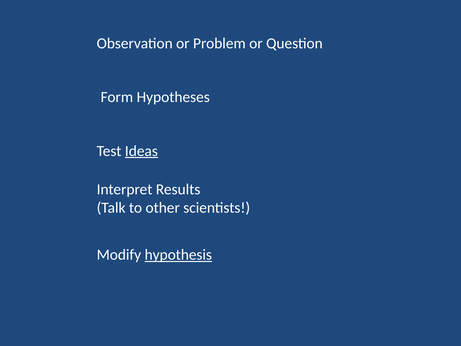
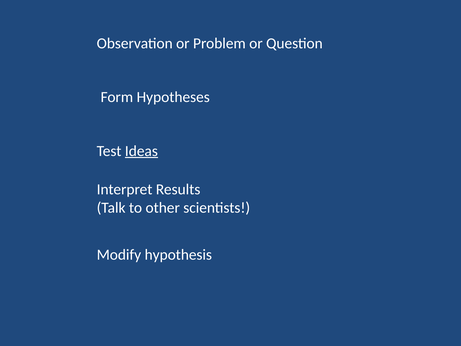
hypothesis underline: present -> none (178, 255)
